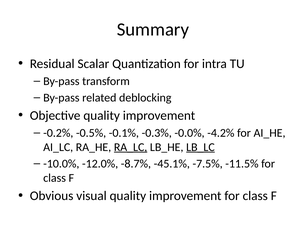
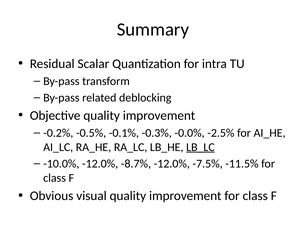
-4.2%: -4.2% -> -2.5% (221, 133)
RA_LC underline: present -> none (131, 147)
-8.7% -45.1%: -45.1% -> -12.0% (172, 164)
